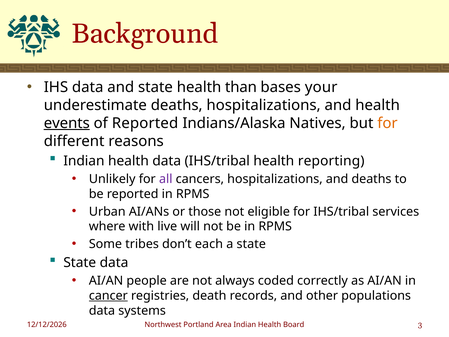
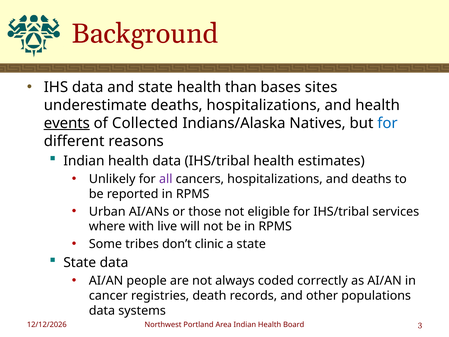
your: your -> sites (321, 87)
of Reported: Reported -> Collected (145, 123)
for colour: orange -> blue (387, 123)
reporting: reporting -> estimates (331, 161)
each: each -> clinic (209, 244)
cancer underline: present -> none (108, 295)
